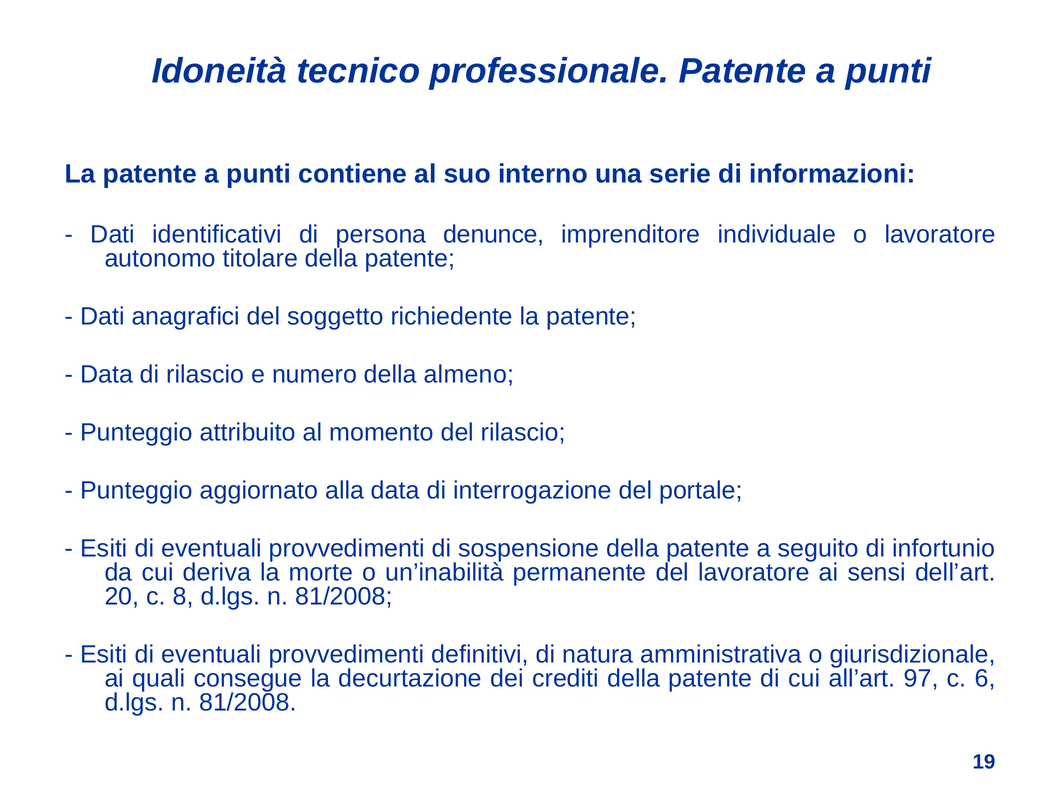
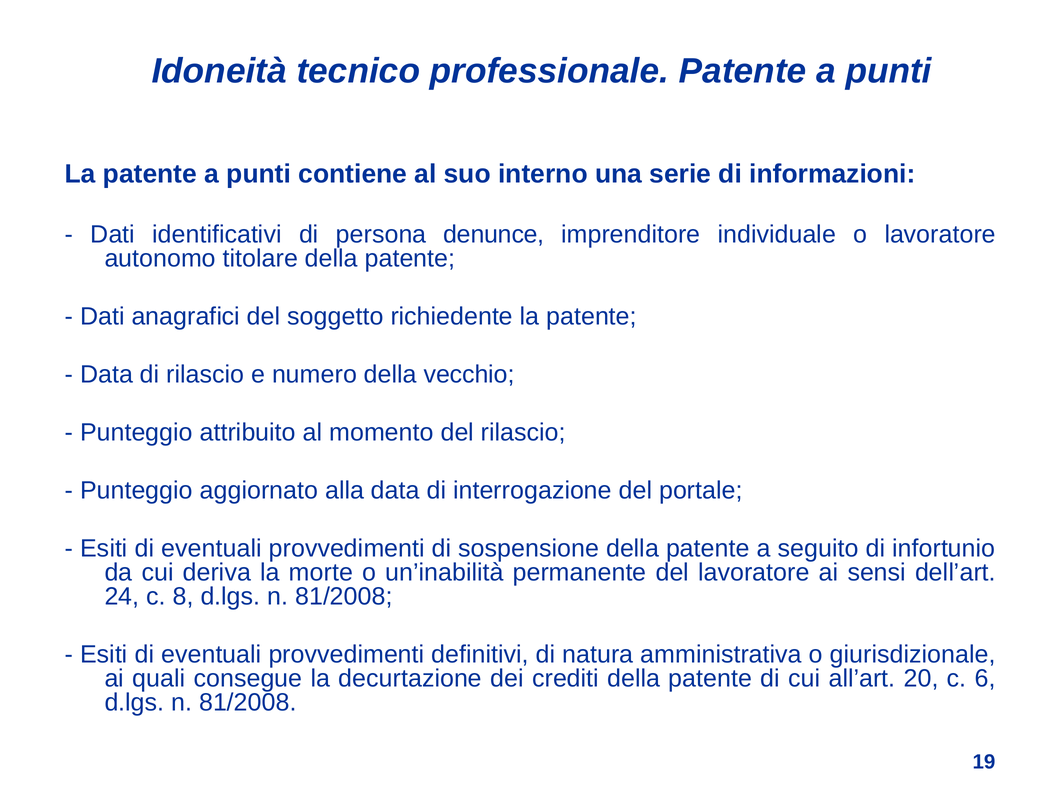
almeno: almeno -> vecchio (469, 375)
20: 20 -> 24 (122, 597)
97: 97 -> 20 (921, 679)
